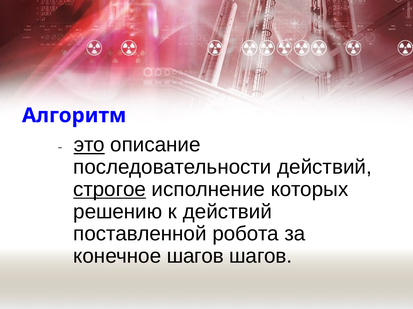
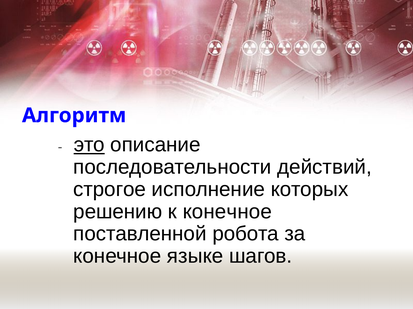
строгое underline: present -> none (110, 190)
к действий: действий -> конечное (227, 212)
конечное шагов: шагов -> языке (195, 257)
